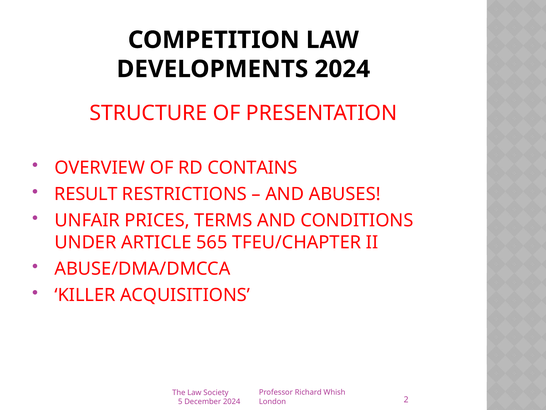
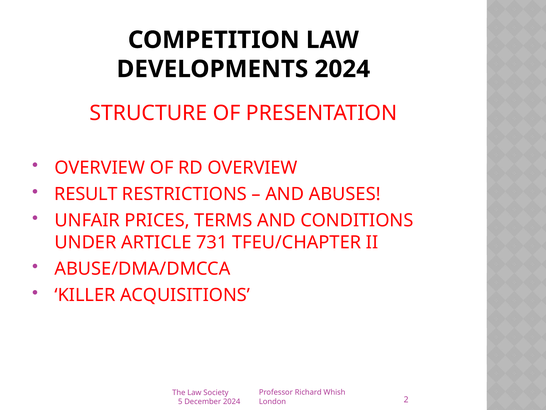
RD CONTAINS: CONTAINS -> OVERVIEW (253, 167)
565: 565 -> 731 (212, 242)
